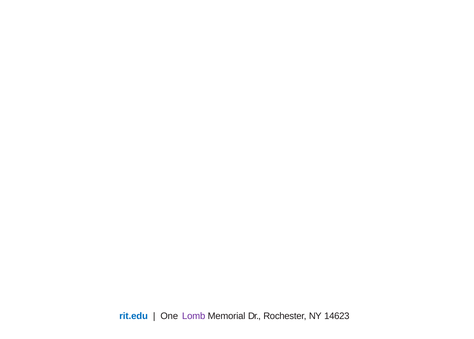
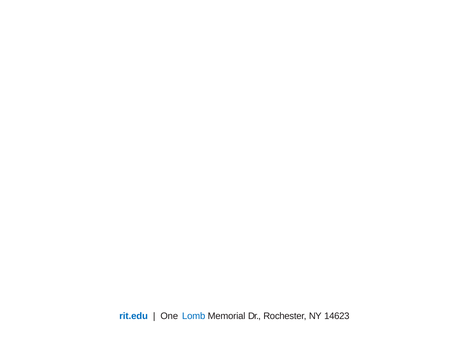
Lomb colour: purple -> blue (194, 316)
